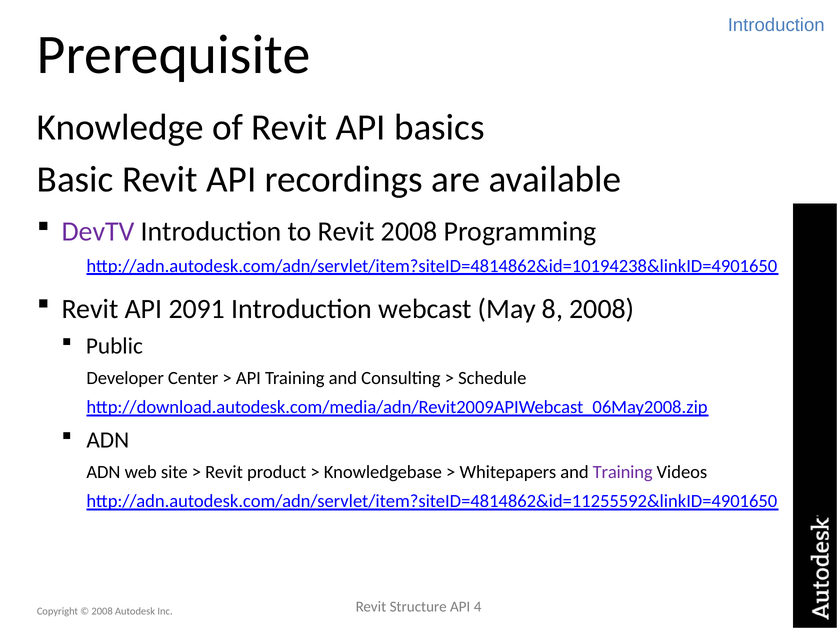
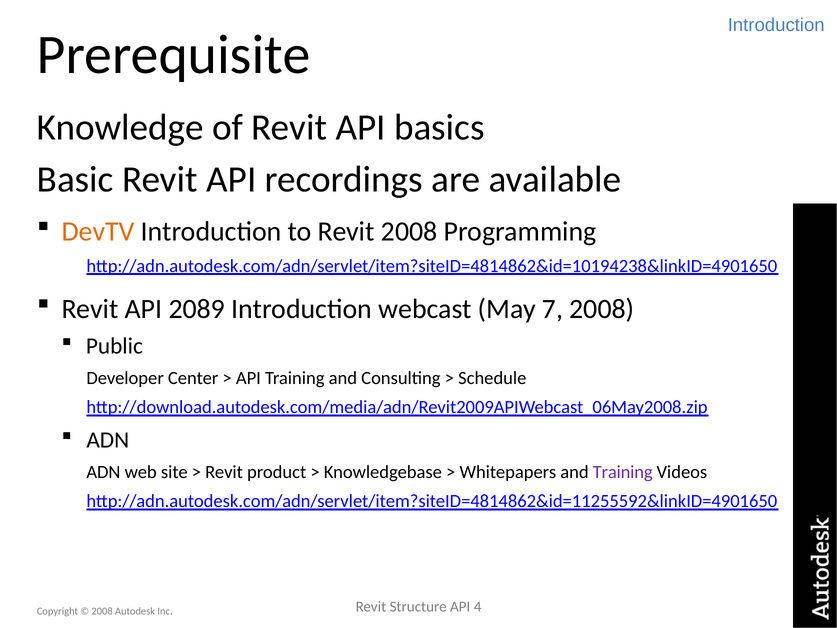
DevTV colour: purple -> orange (98, 232)
2091: 2091 -> 2089 (197, 309)
8: 8 -> 7 (553, 309)
